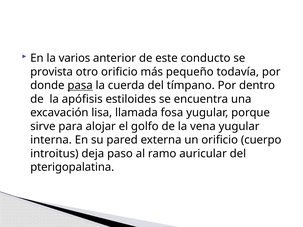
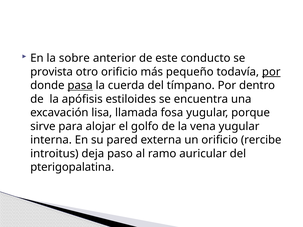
varios: varios -> sobre (74, 58)
por underline: none -> present (271, 72)
cuerpo: cuerpo -> rercibe (261, 140)
